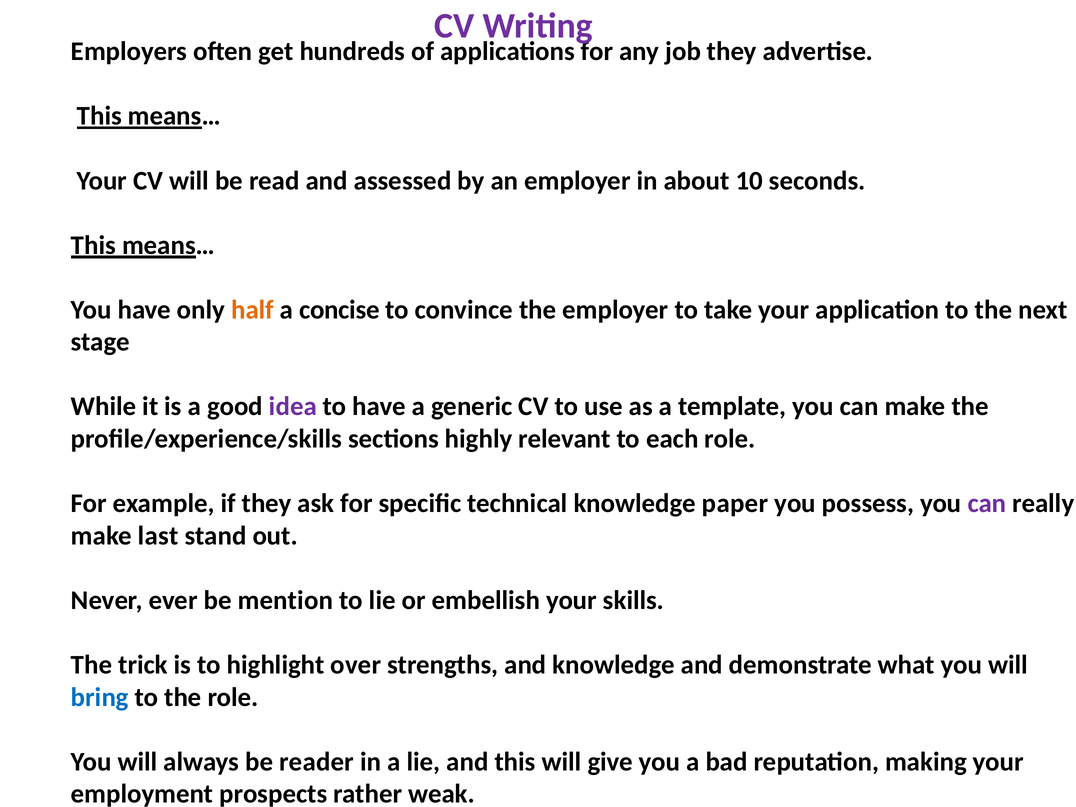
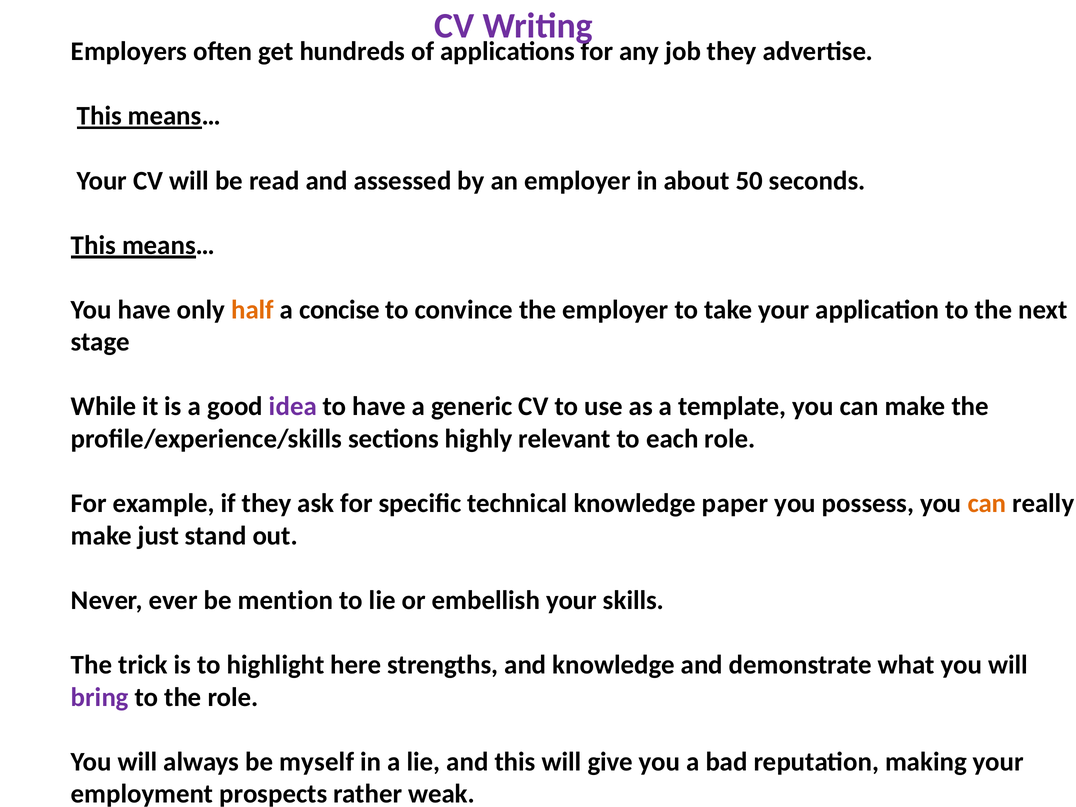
10: 10 -> 50 (749, 181)
can colour: purple -> orange (987, 503)
last: last -> just (158, 536)
over: over -> here (356, 665)
bring colour: blue -> purple (100, 697)
reader: reader -> myself (317, 762)
